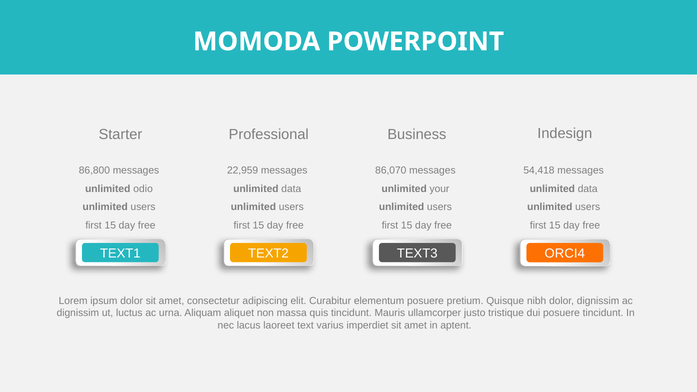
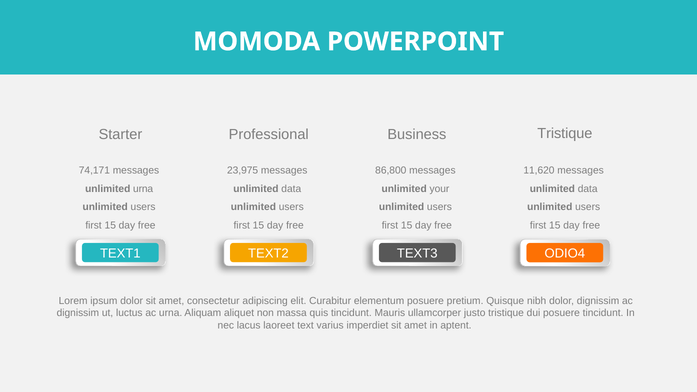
Indesign: Indesign -> Tristique (565, 133)
86,800: 86,800 -> 74,171 (94, 171)
22,959: 22,959 -> 23,975 (243, 171)
86,070: 86,070 -> 86,800 (391, 171)
54,418: 54,418 -> 11,620 (539, 171)
unlimited odio: odio -> urna (143, 189)
ORCI4: ORCI4 -> ODIO4 (565, 254)
